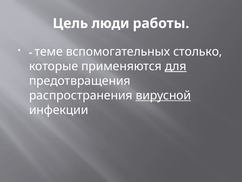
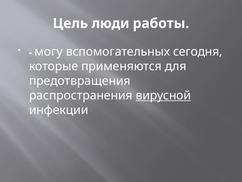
теме: теме -> могу (49, 52)
столько: столько -> сегодня (198, 52)
для underline: present -> none (176, 66)
